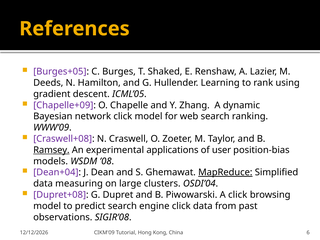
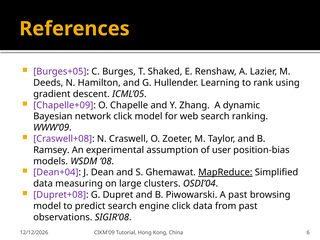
Ramsey underline: present -> none (51, 150)
applications: applications -> assumption (172, 150)
A click: click -> past (238, 195)
